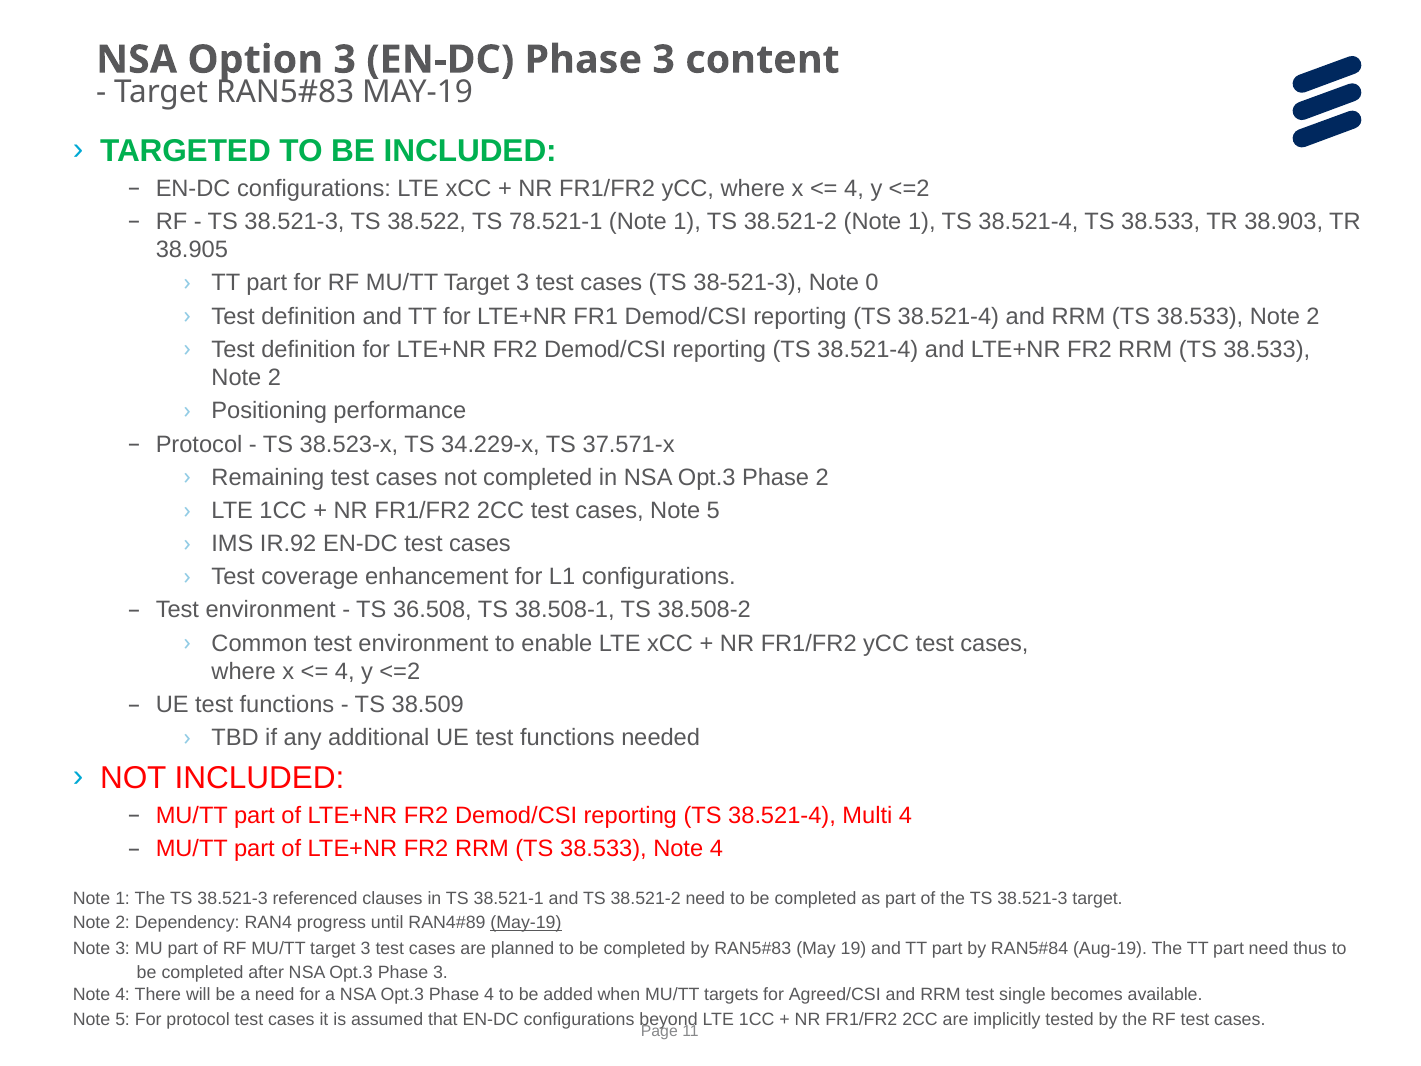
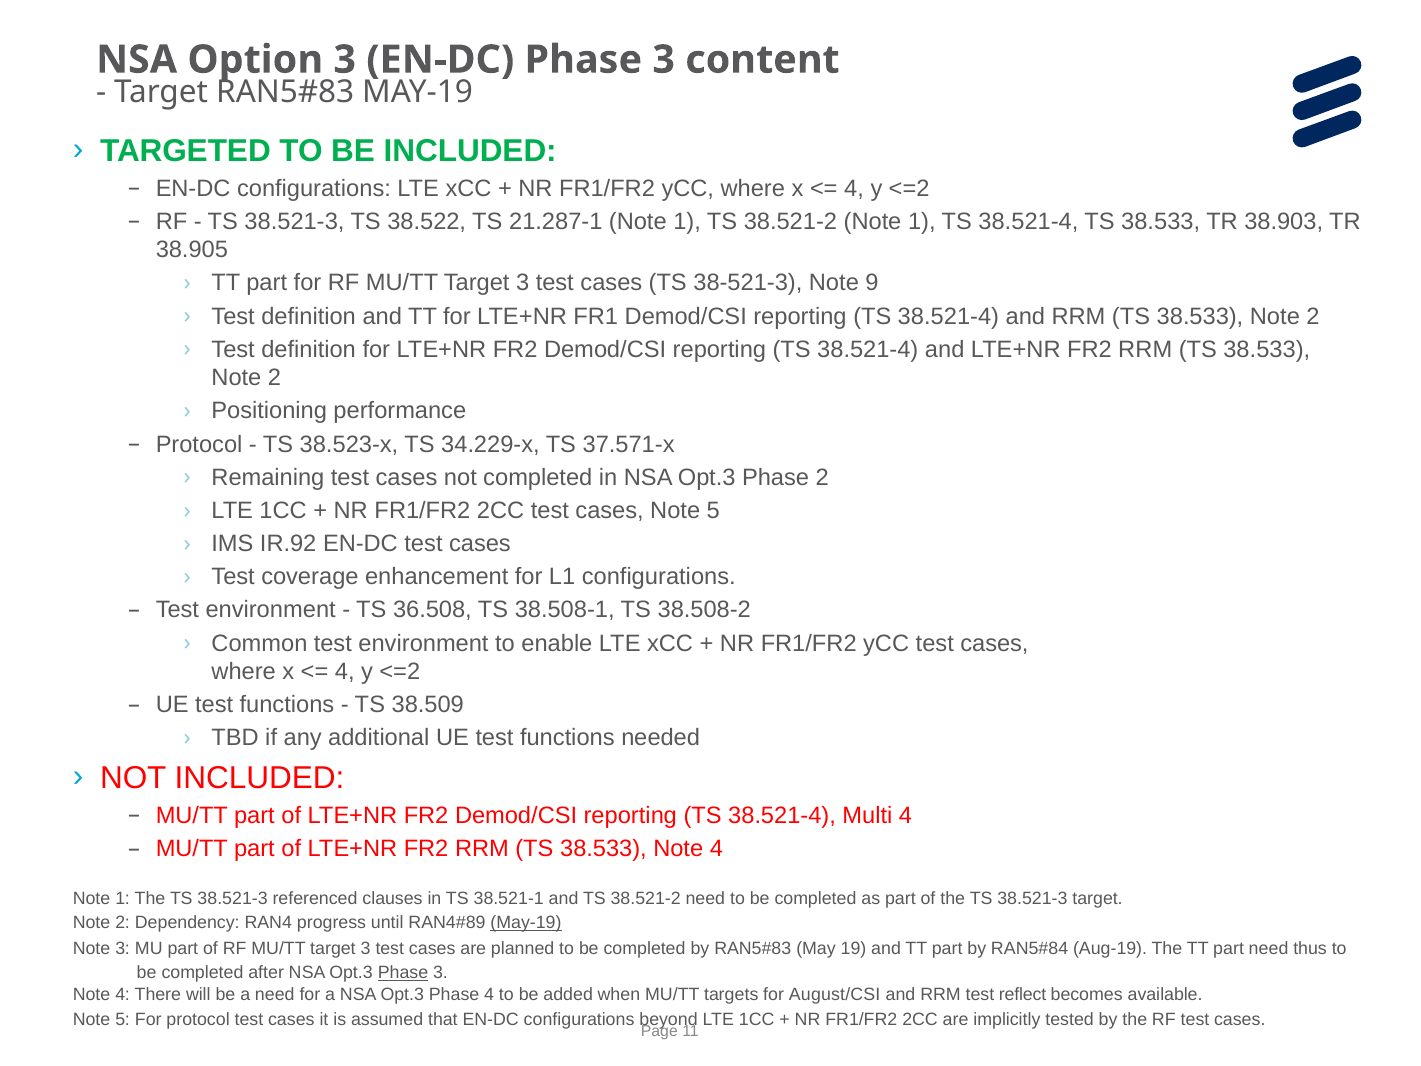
78.521-1: 78.521-1 -> 21.287-1 (556, 221)
0: 0 -> 9 (872, 283)
Phase underline: none -> present (403, 973)
Agreed/CSI: Agreed/CSI -> August/CSI (835, 995)
single: single -> reflect (1023, 995)
